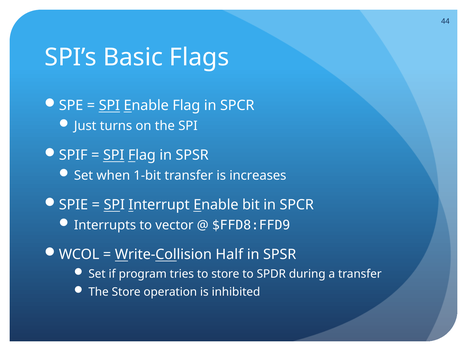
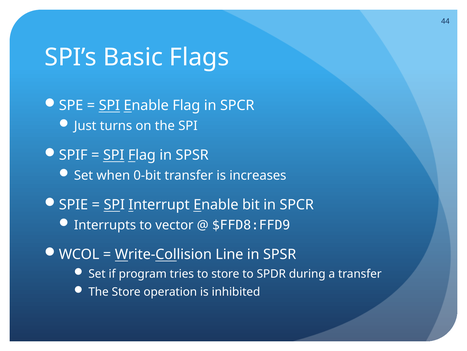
1-bit: 1-bit -> 0-bit (147, 175)
Half: Half -> Line (229, 254)
